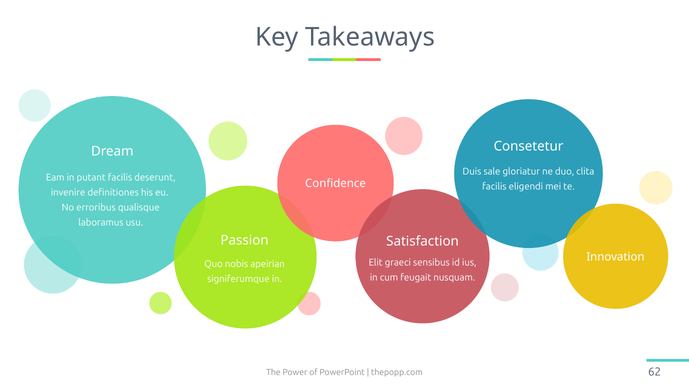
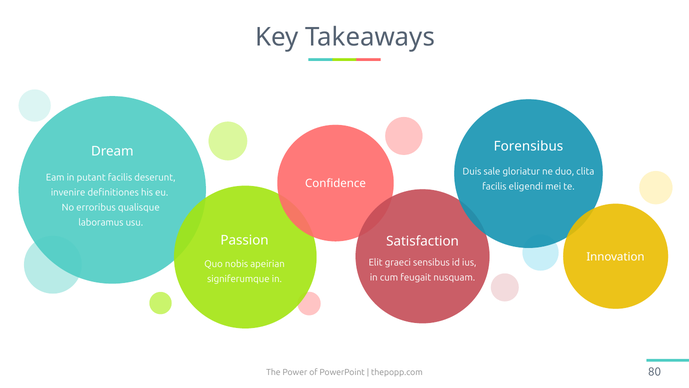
Consetetur: Consetetur -> Forensibus (528, 146)
62: 62 -> 80 (655, 372)
